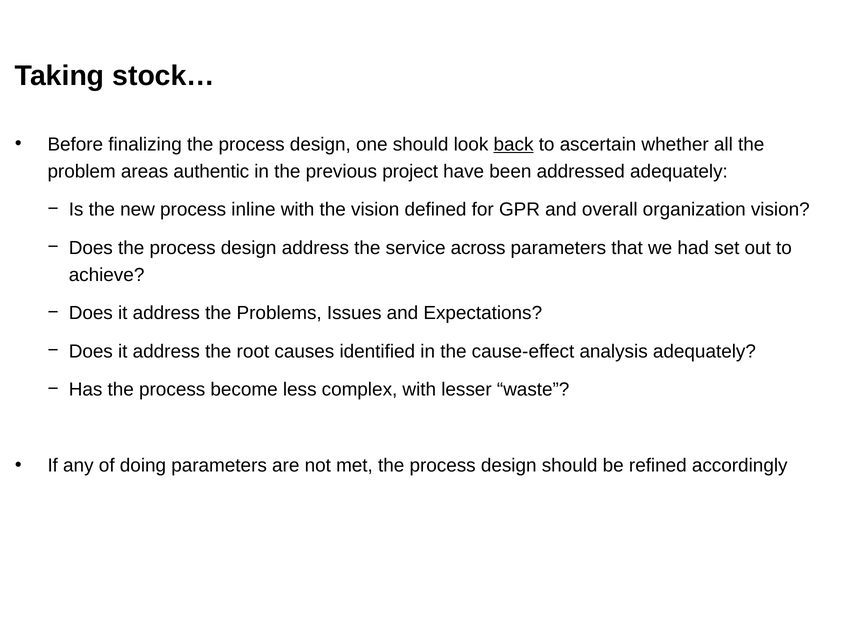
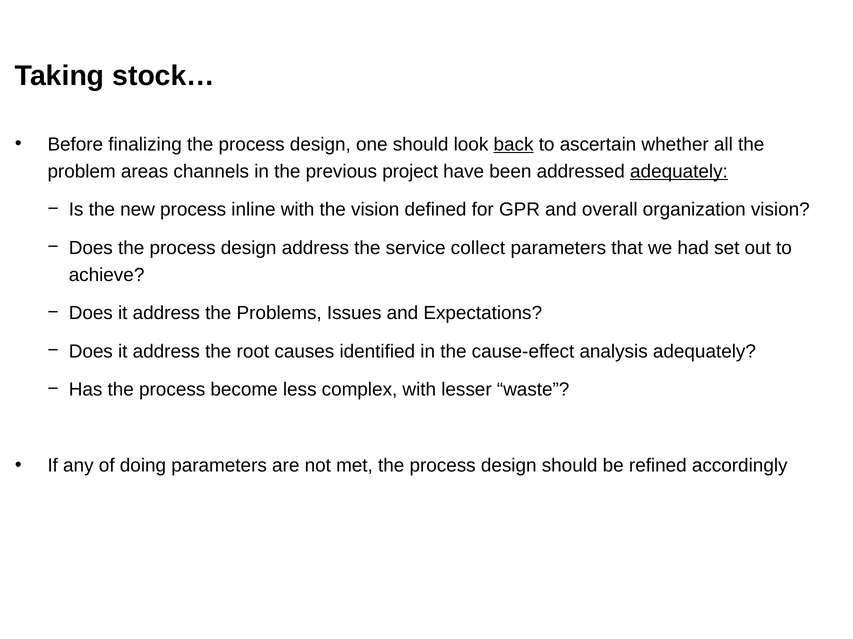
authentic: authentic -> channels (211, 172)
adequately underline: none -> present (679, 172)
across: across -> collect (478, 248)
